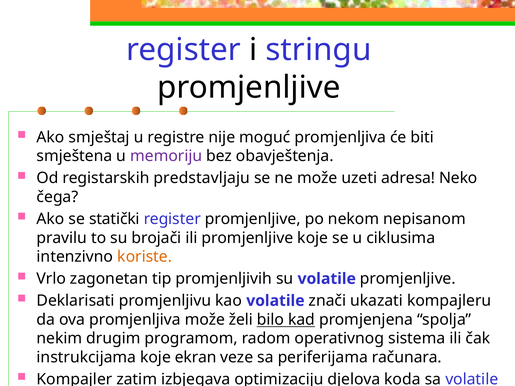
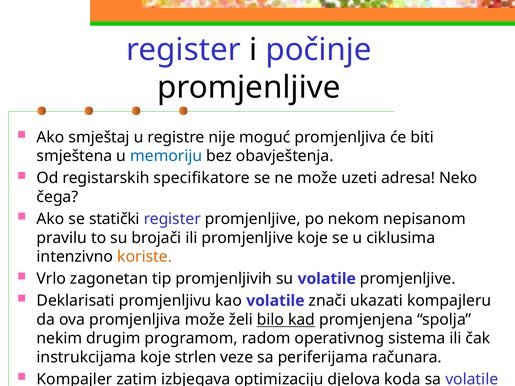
stringu: stringu -> počinje (319, 50)
memoriju colour: purple -> blue (166, 156)
predstavljaju: predstavljaju -> specifikatore (202, 178)
ekran: ekran -> strlen (196, 358)
